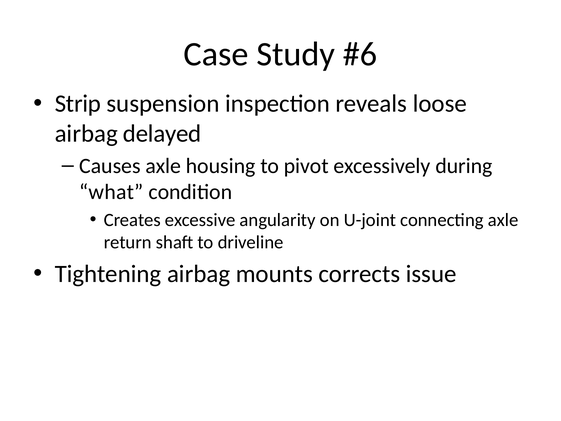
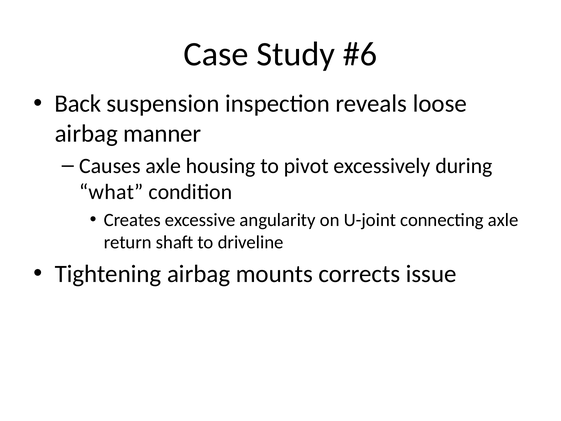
Strip: Strip -> Back (78, 104)
delayed: delayed -> manner (162, 134)
